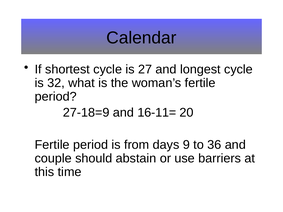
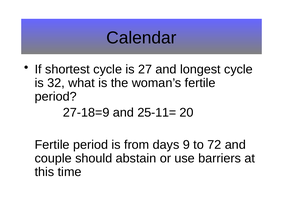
16-11=: 16-11= -> 25-11= (157, 113)
36: 36 -> 72 (214, 145)
